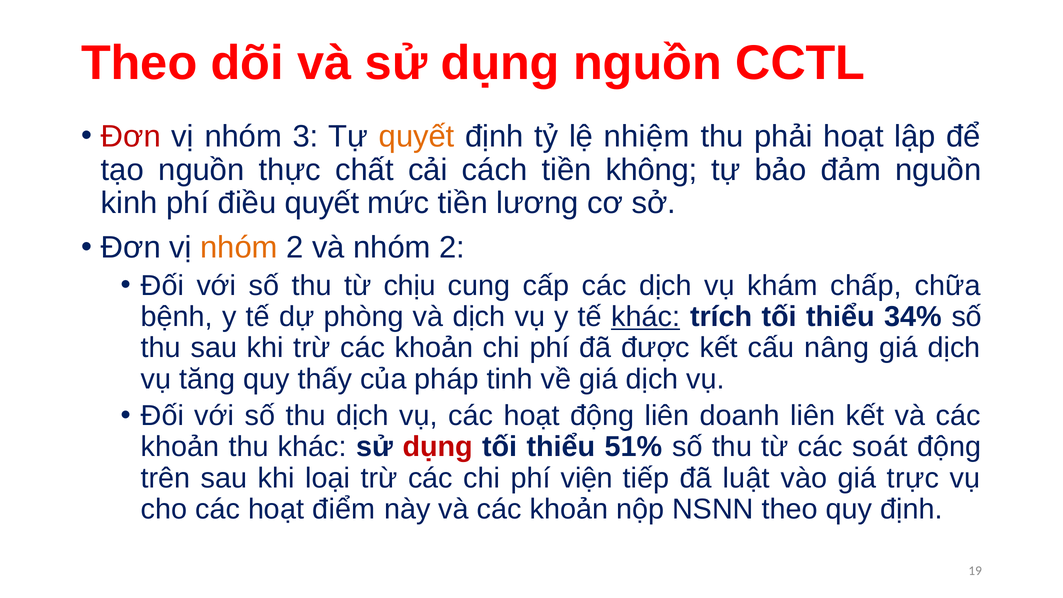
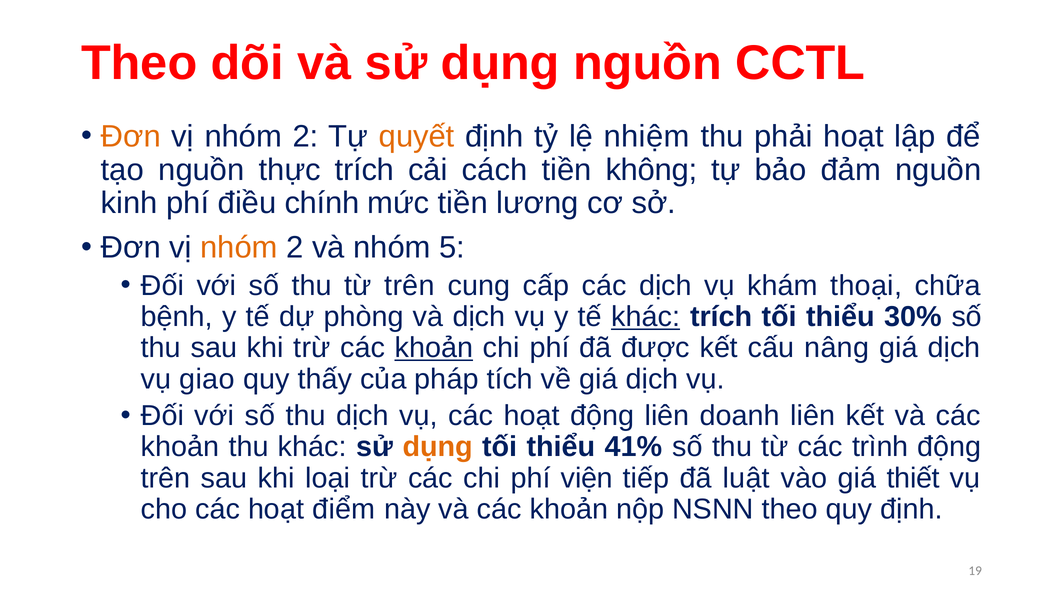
Đơn colour: red -> orange (131, 136)
3: 3 -> 2 (306, 136)
thực chất: chất -> trích (364, 170)
điều quyết: quyết -> chính (322, 203)
và nhóm 2: 2 -> 5 (452, 248)
từ chịu: chịu -> trên (410, 286)
chấp: chấp -> thoại (866, 286)
34%: 34% -> 30% (913, 317)
khoản underline: none -> present (434, 348)
tăng: tăng -> giao (207, 379)
tinh: tinh -> tích (510, 379)
dụng colour: red -> orange (438, 447)
51%: 51% -> 41% (634, 447)
soát: soát -> trình (880, 447)
trực: trực -> thiết (913, 478)
